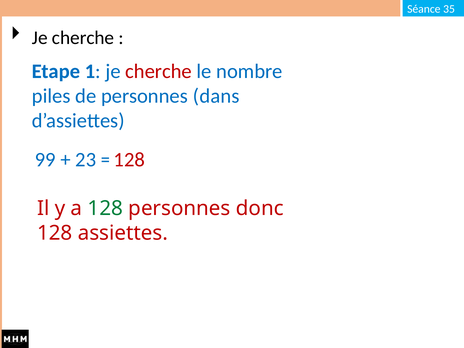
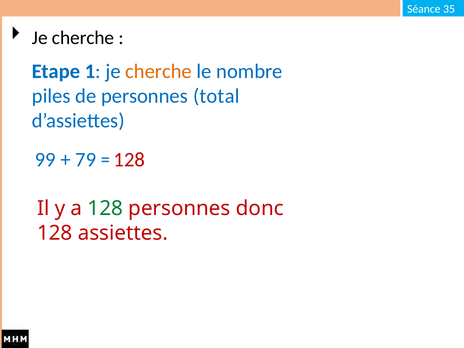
cherche colour: red -> orange (159, 71)
dans: dans -> total (216, 96)
23: 23 -> 79 (86, 160)
